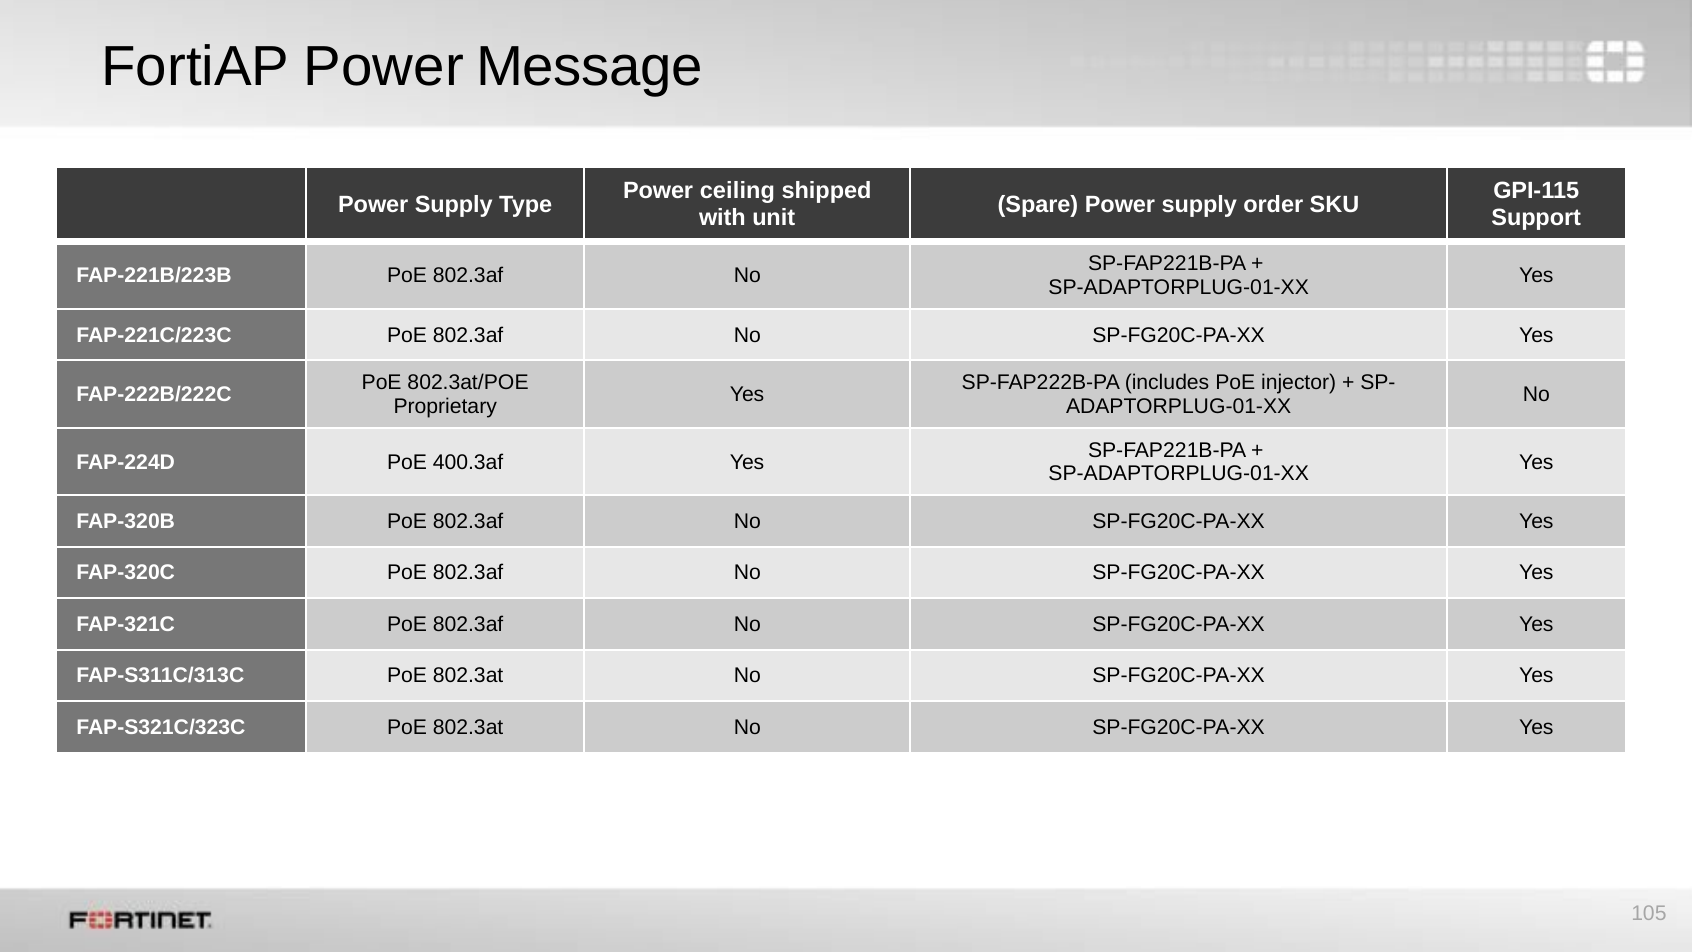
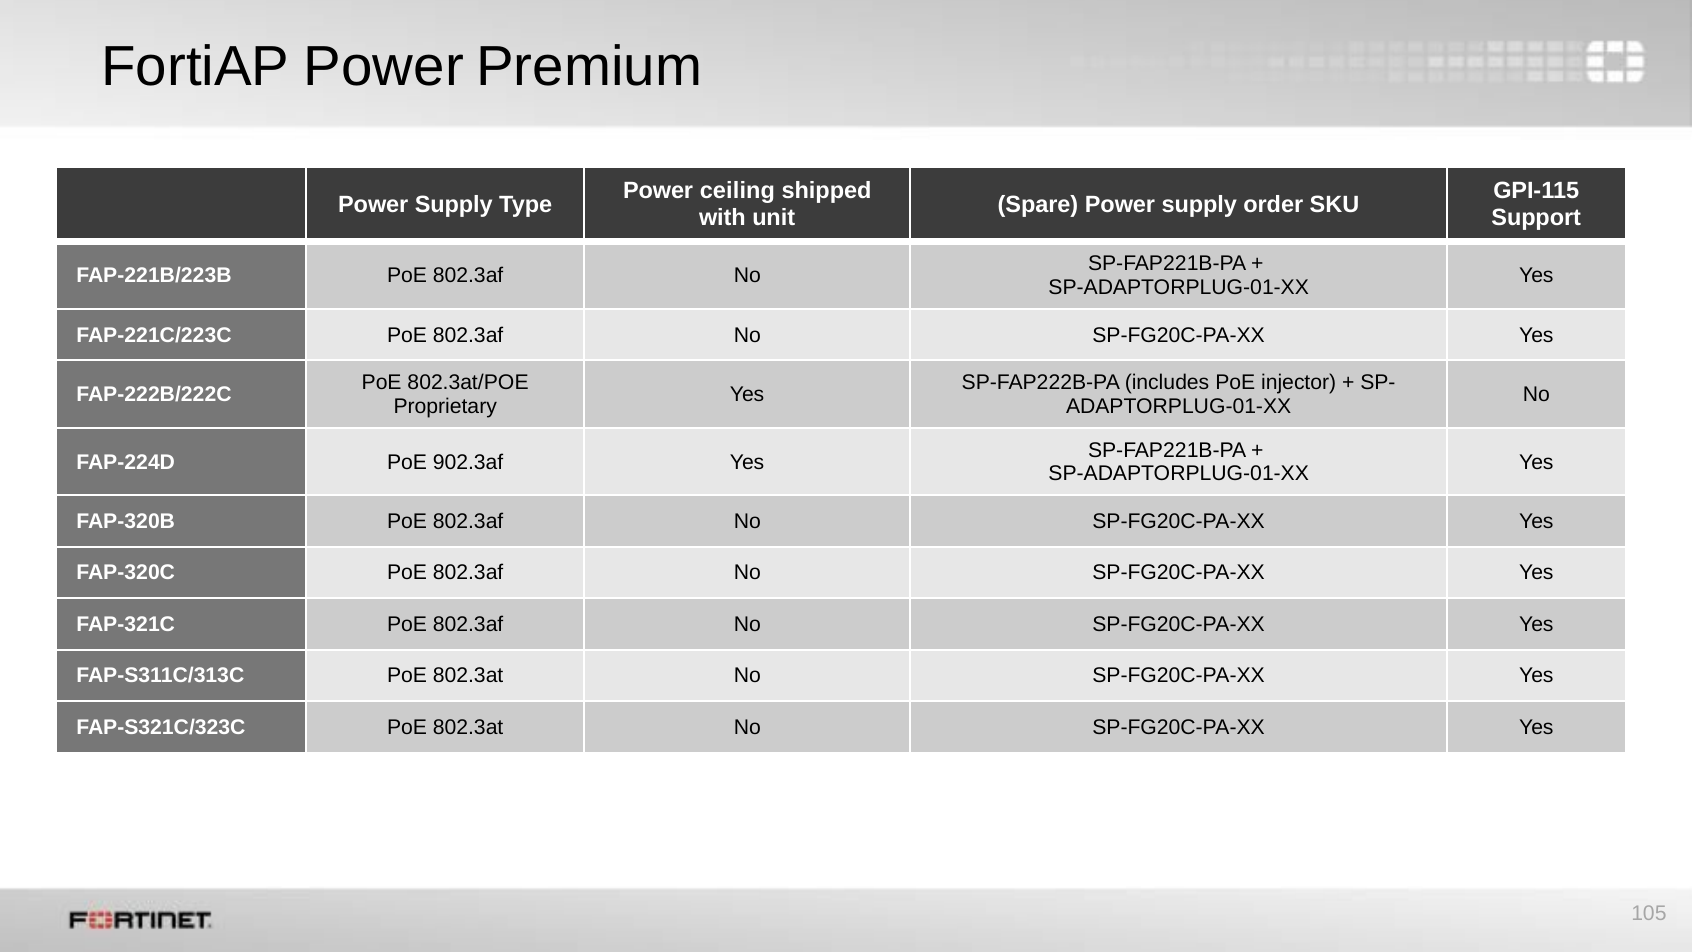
Message: Message -> Premium (589, 66)
400.3af: 400.3af -> 902.3af (468, 462)
